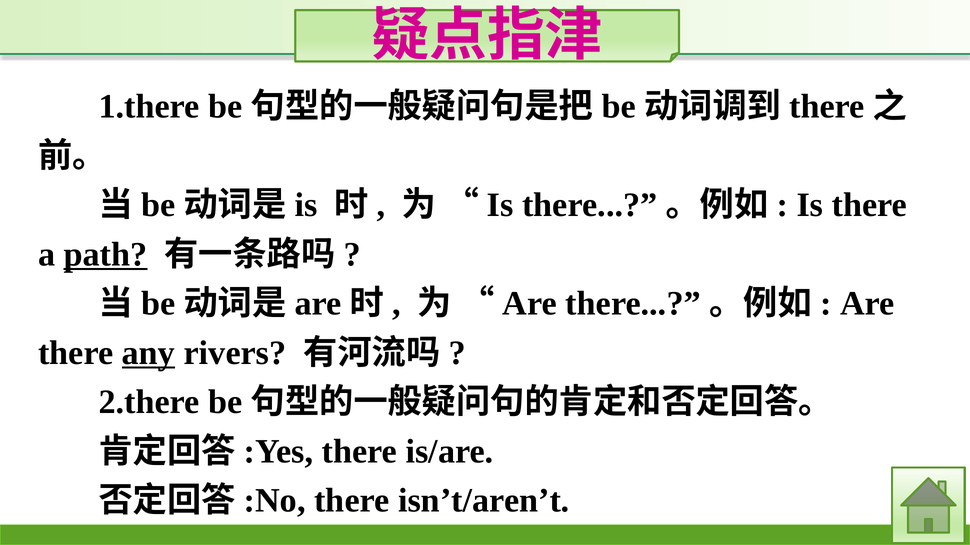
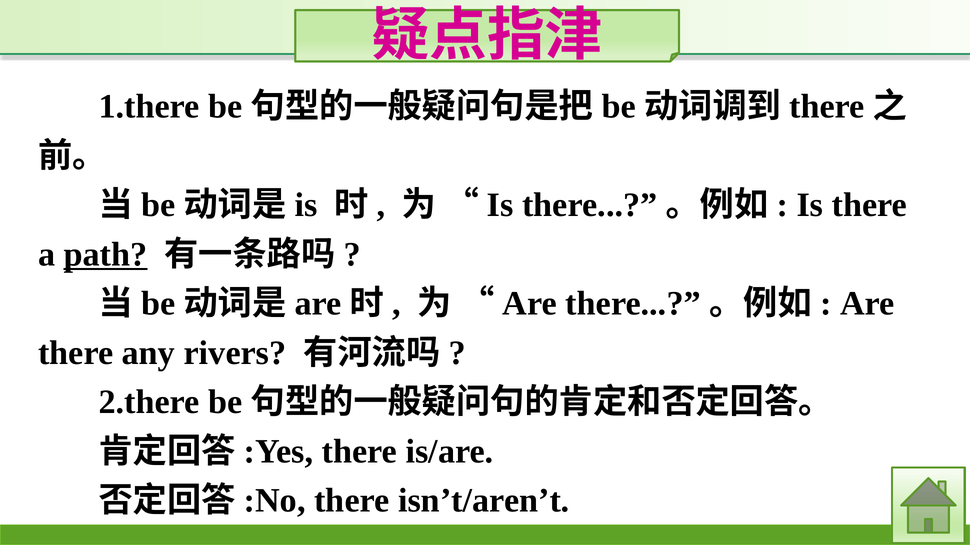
any underline: present -> none (148, 353)
